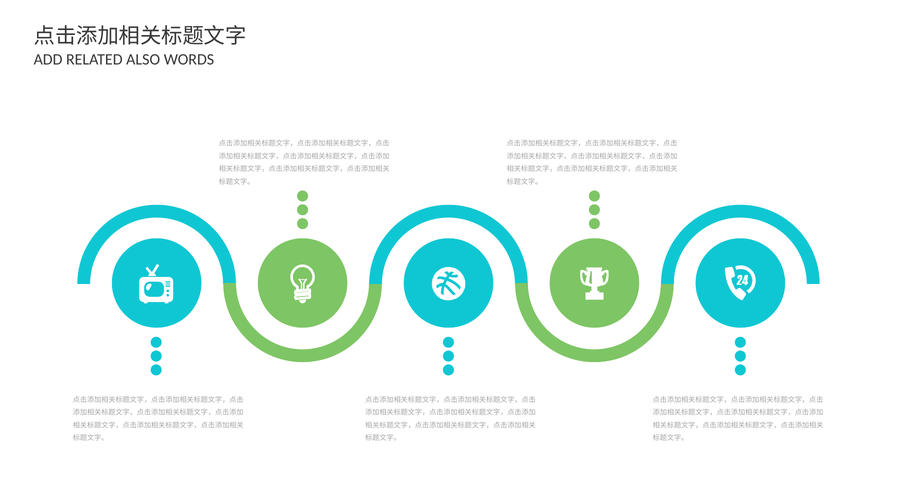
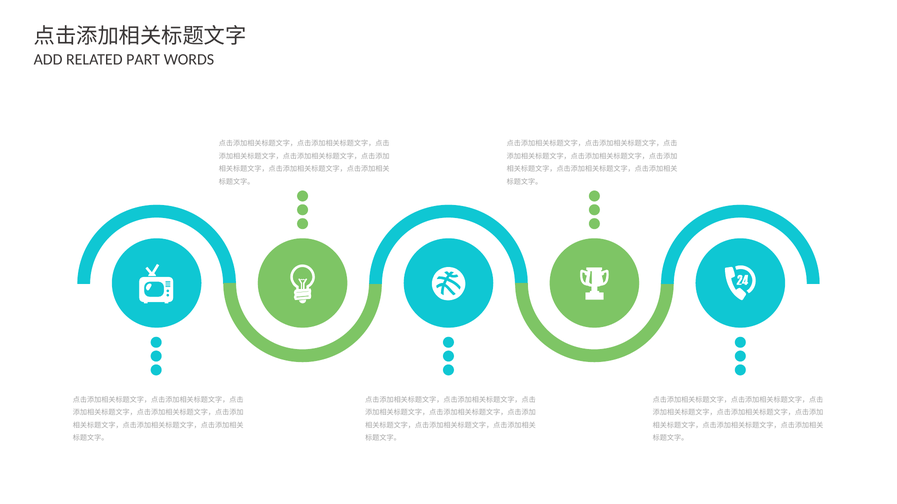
ALSO: ALSO -> PART (143, 60)
